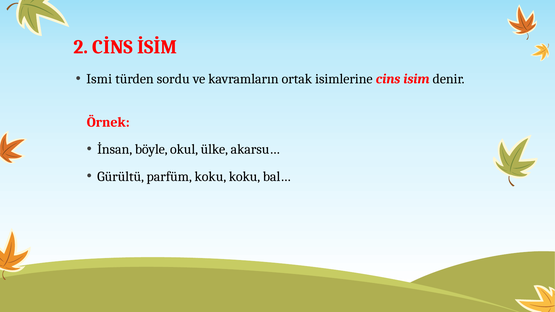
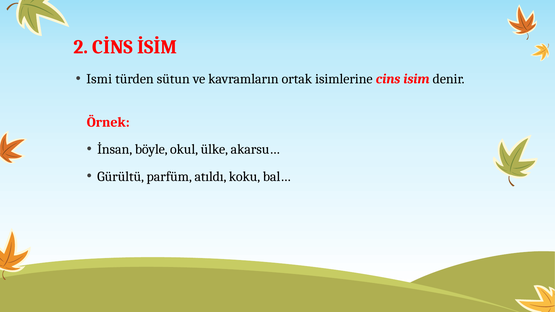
sordu: sordu -> sütun (173, 79)
parfüm koku: koku -> atıldı (210, 177)
